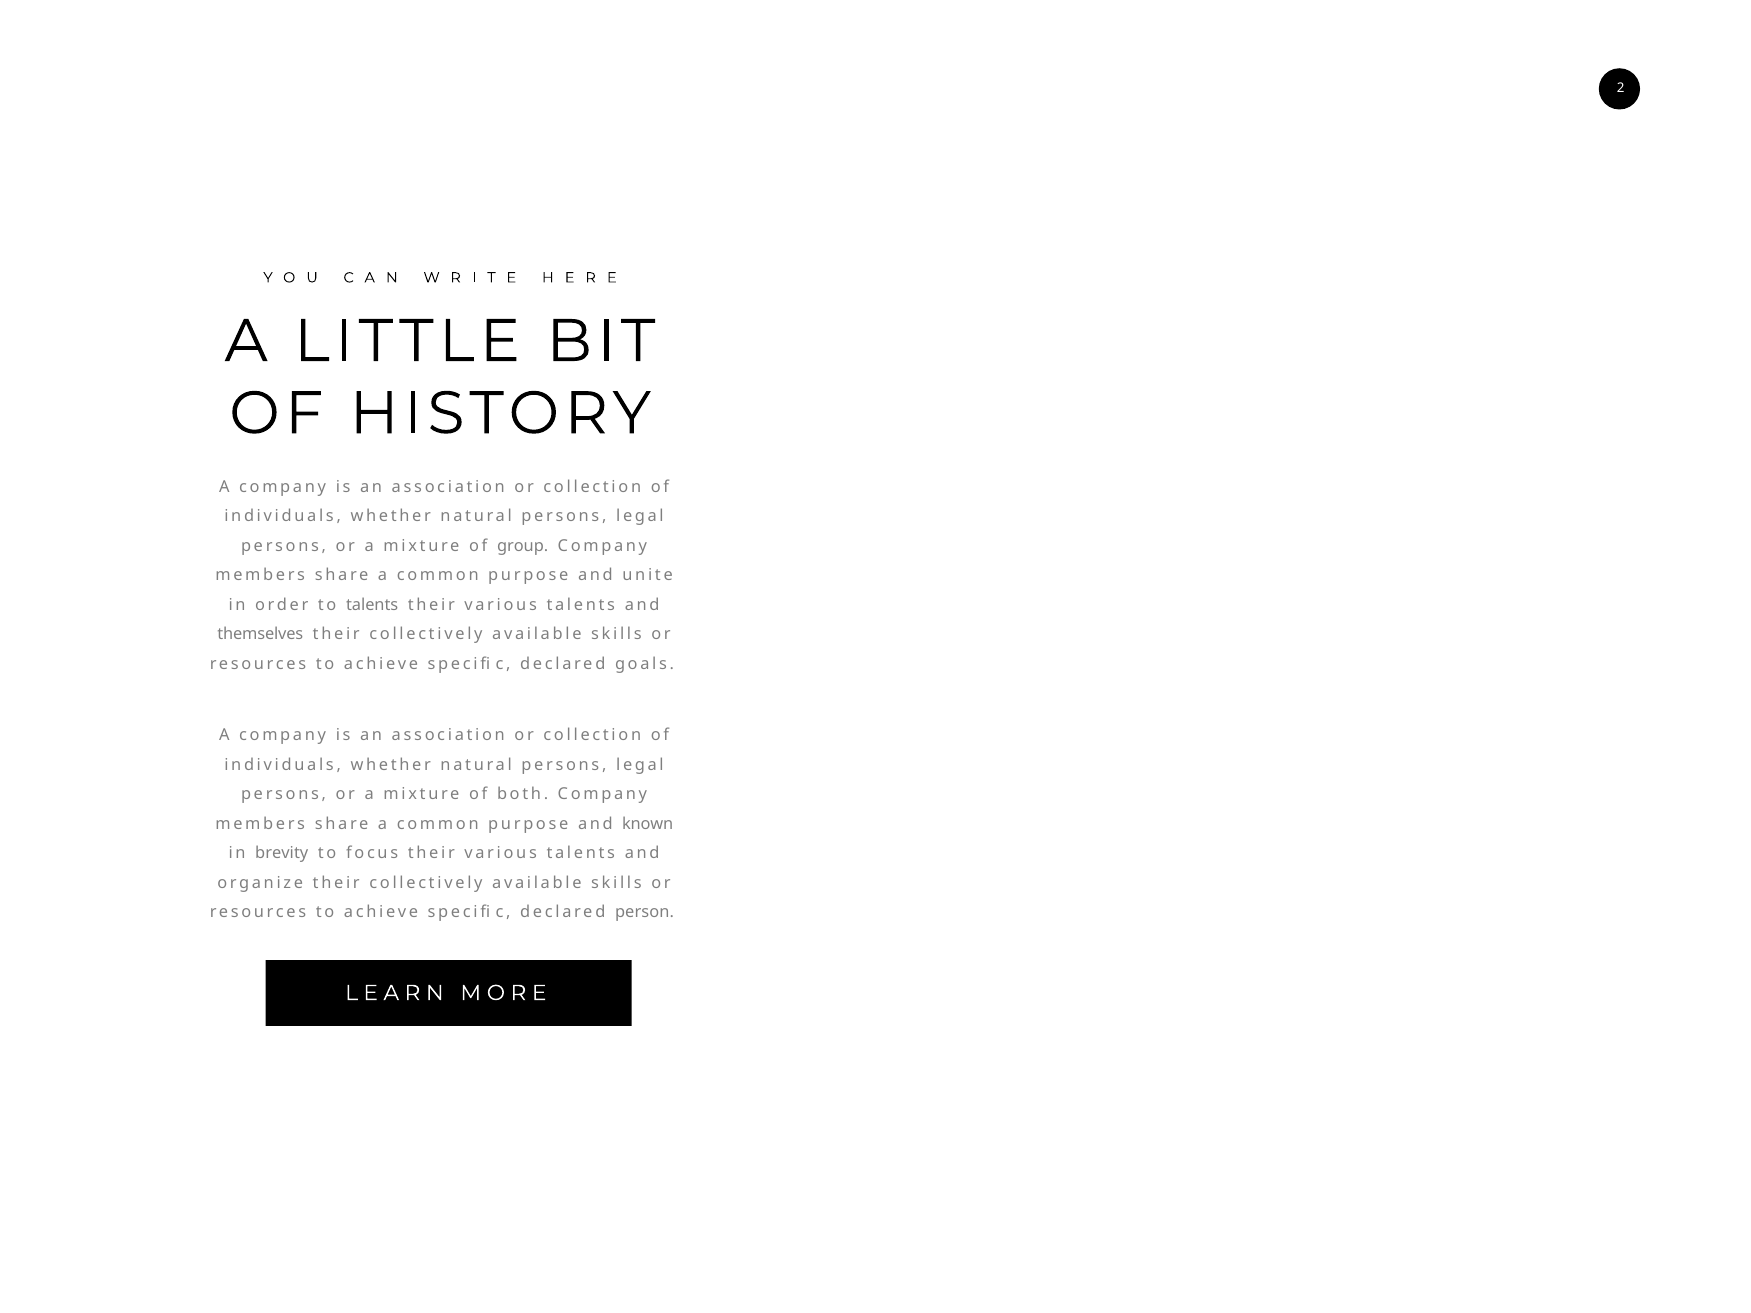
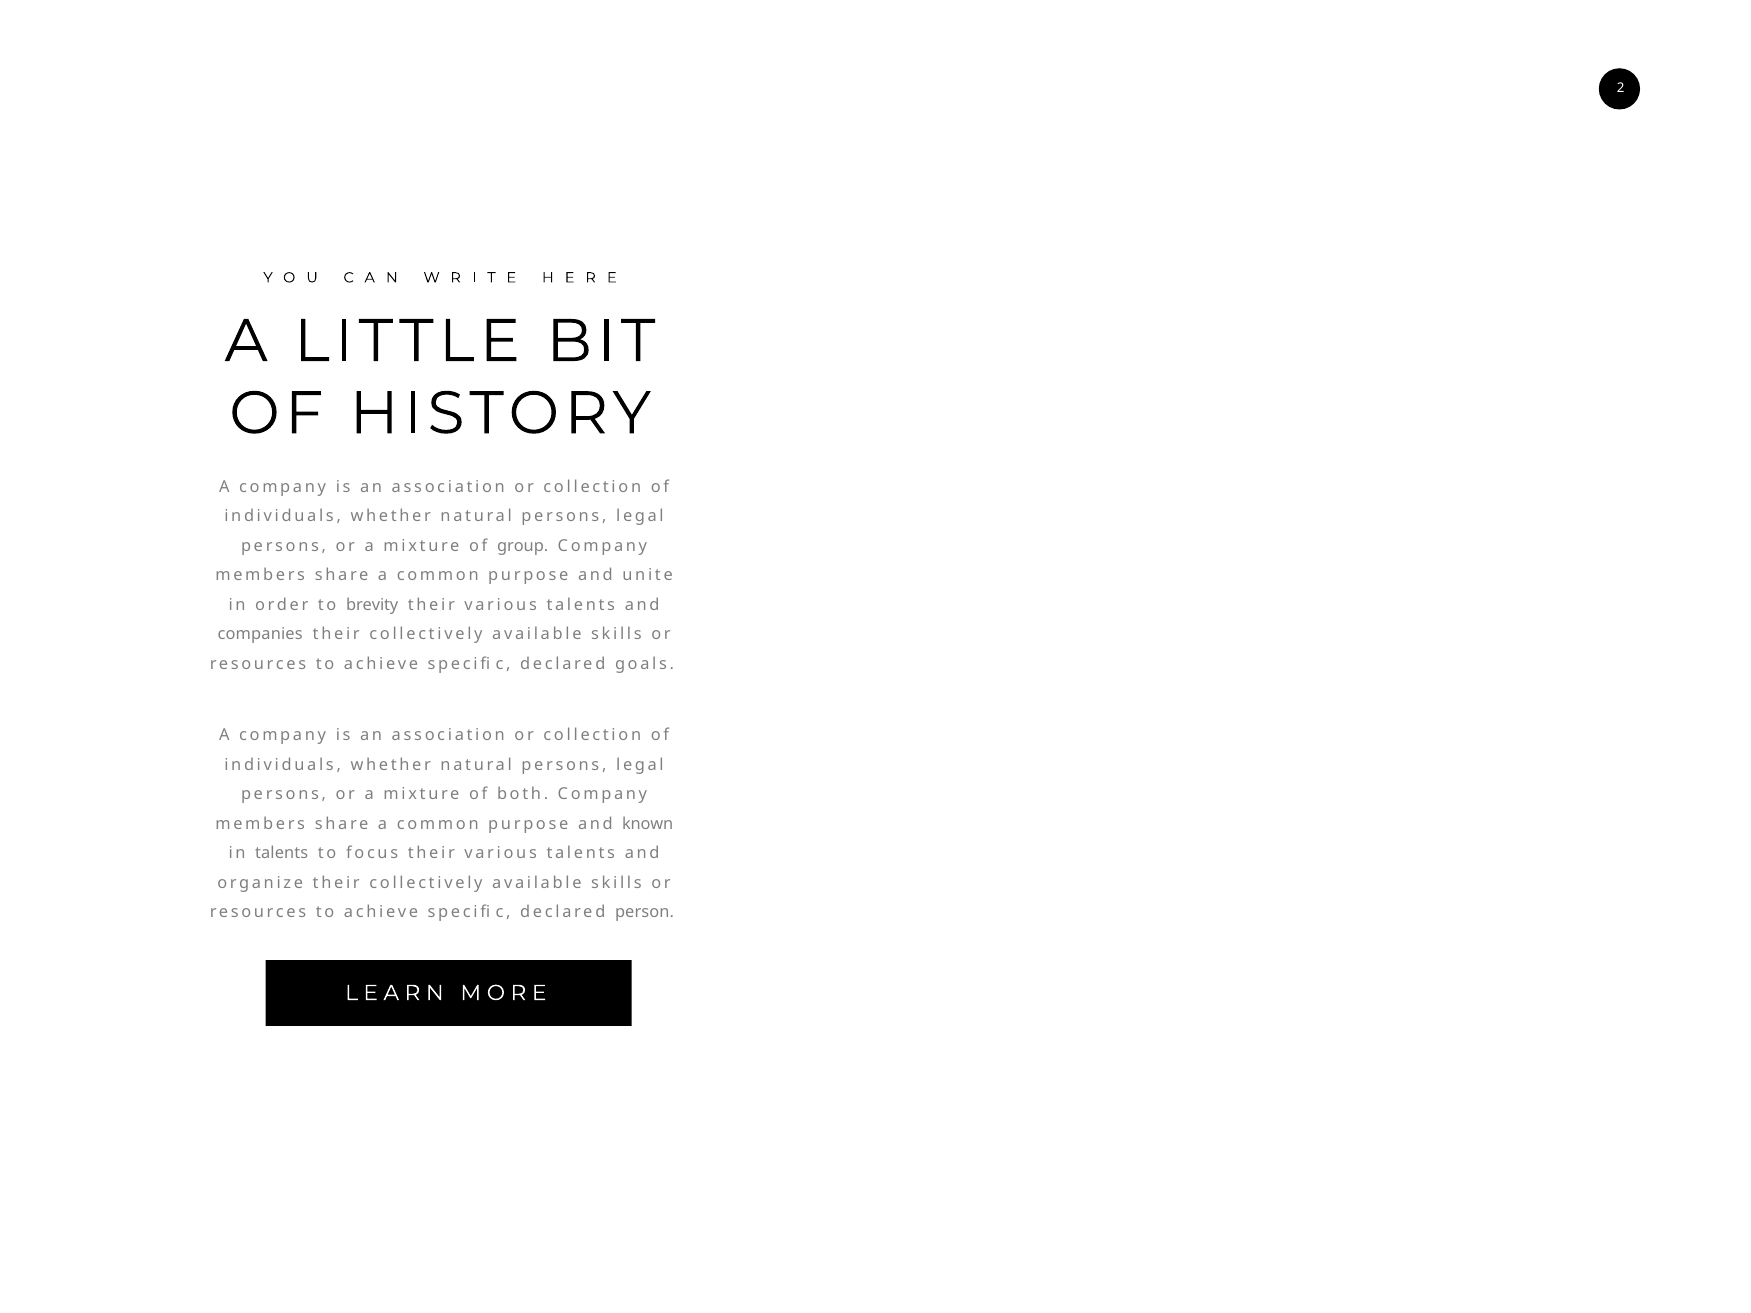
to talents: talents -> brevity (372, 605)
themselves: themselves -> companies (260, 634)
in brevity: brevity -> talents (282, 854)
